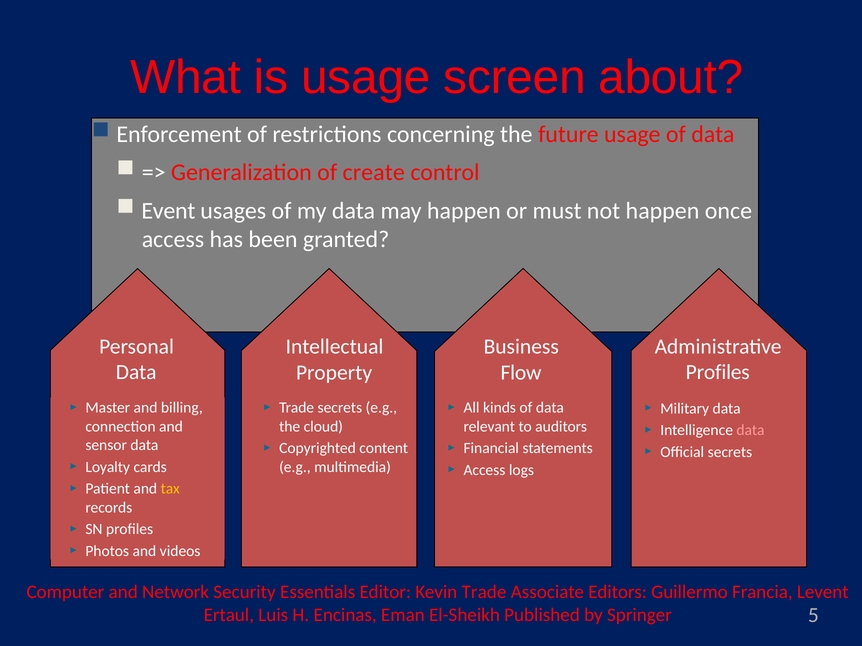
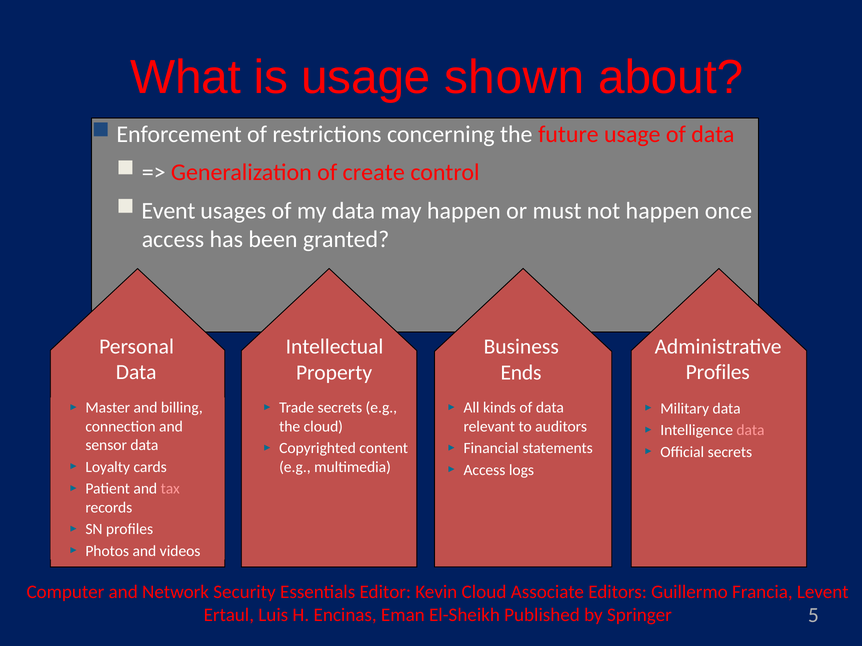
screen: screen -> shown (514, 77)
Flow: Flow -> Ends (521, 373)
tax colour: yellow -> pink (170, 489)
Kevin Trade: Trade -> Cloud (484, 592)
